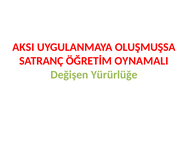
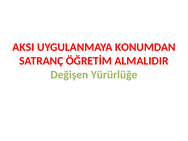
OLUŞMUŞSA: OLUŞMUŞSA -> KONUMDAN (145, 47)
OYNAMALI: OYNAMALI -> ALMALIDIR (141, 61)
